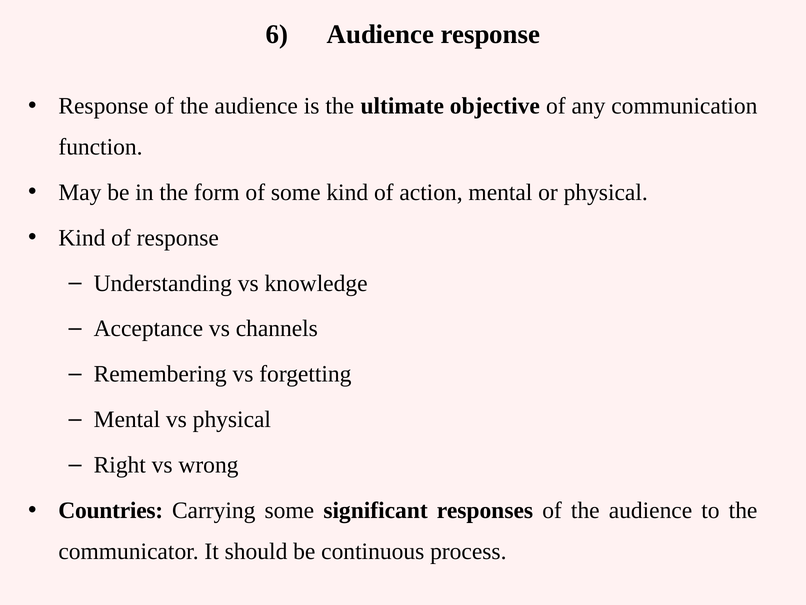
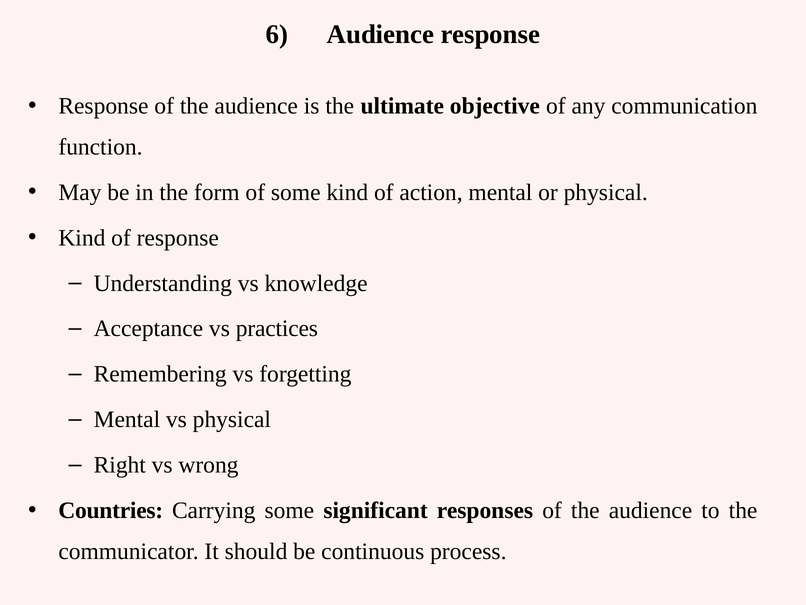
channels: channels -> practices (277, 328)
